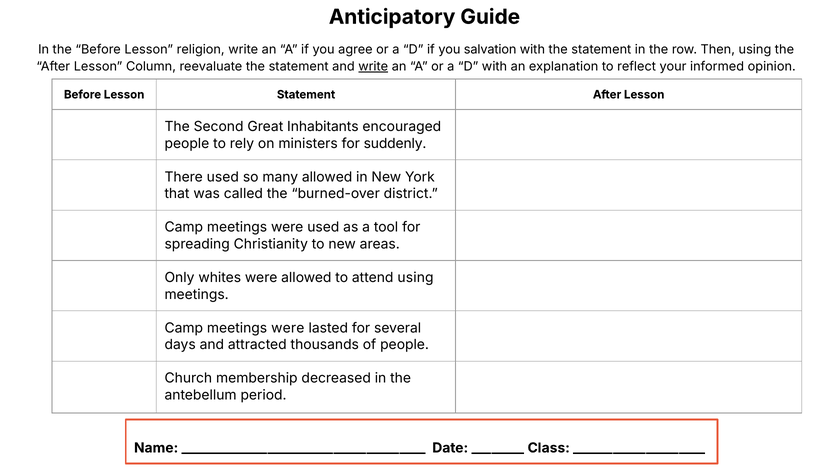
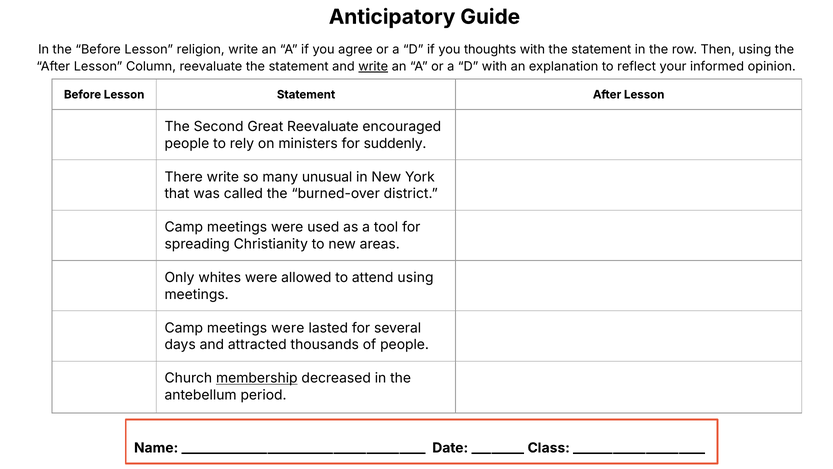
salvation: salvation -> thoughts (490, 50)
Great Inhabitants: Inhabitants -> Reevaluate (323, 127)
There used: used -> write (223, 177)
many allowed: allowed -> unusual (327, 177)
membership underline: none -> present (257, 378)
